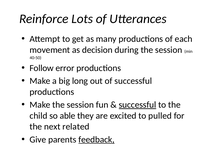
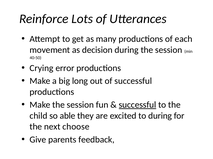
Follow: Follow -> Crying (42, 68)
to pulled: pulled -> during (160, 116)
related: related -> choose (76, 127)
feedback underline: present -> none (96, 140)
